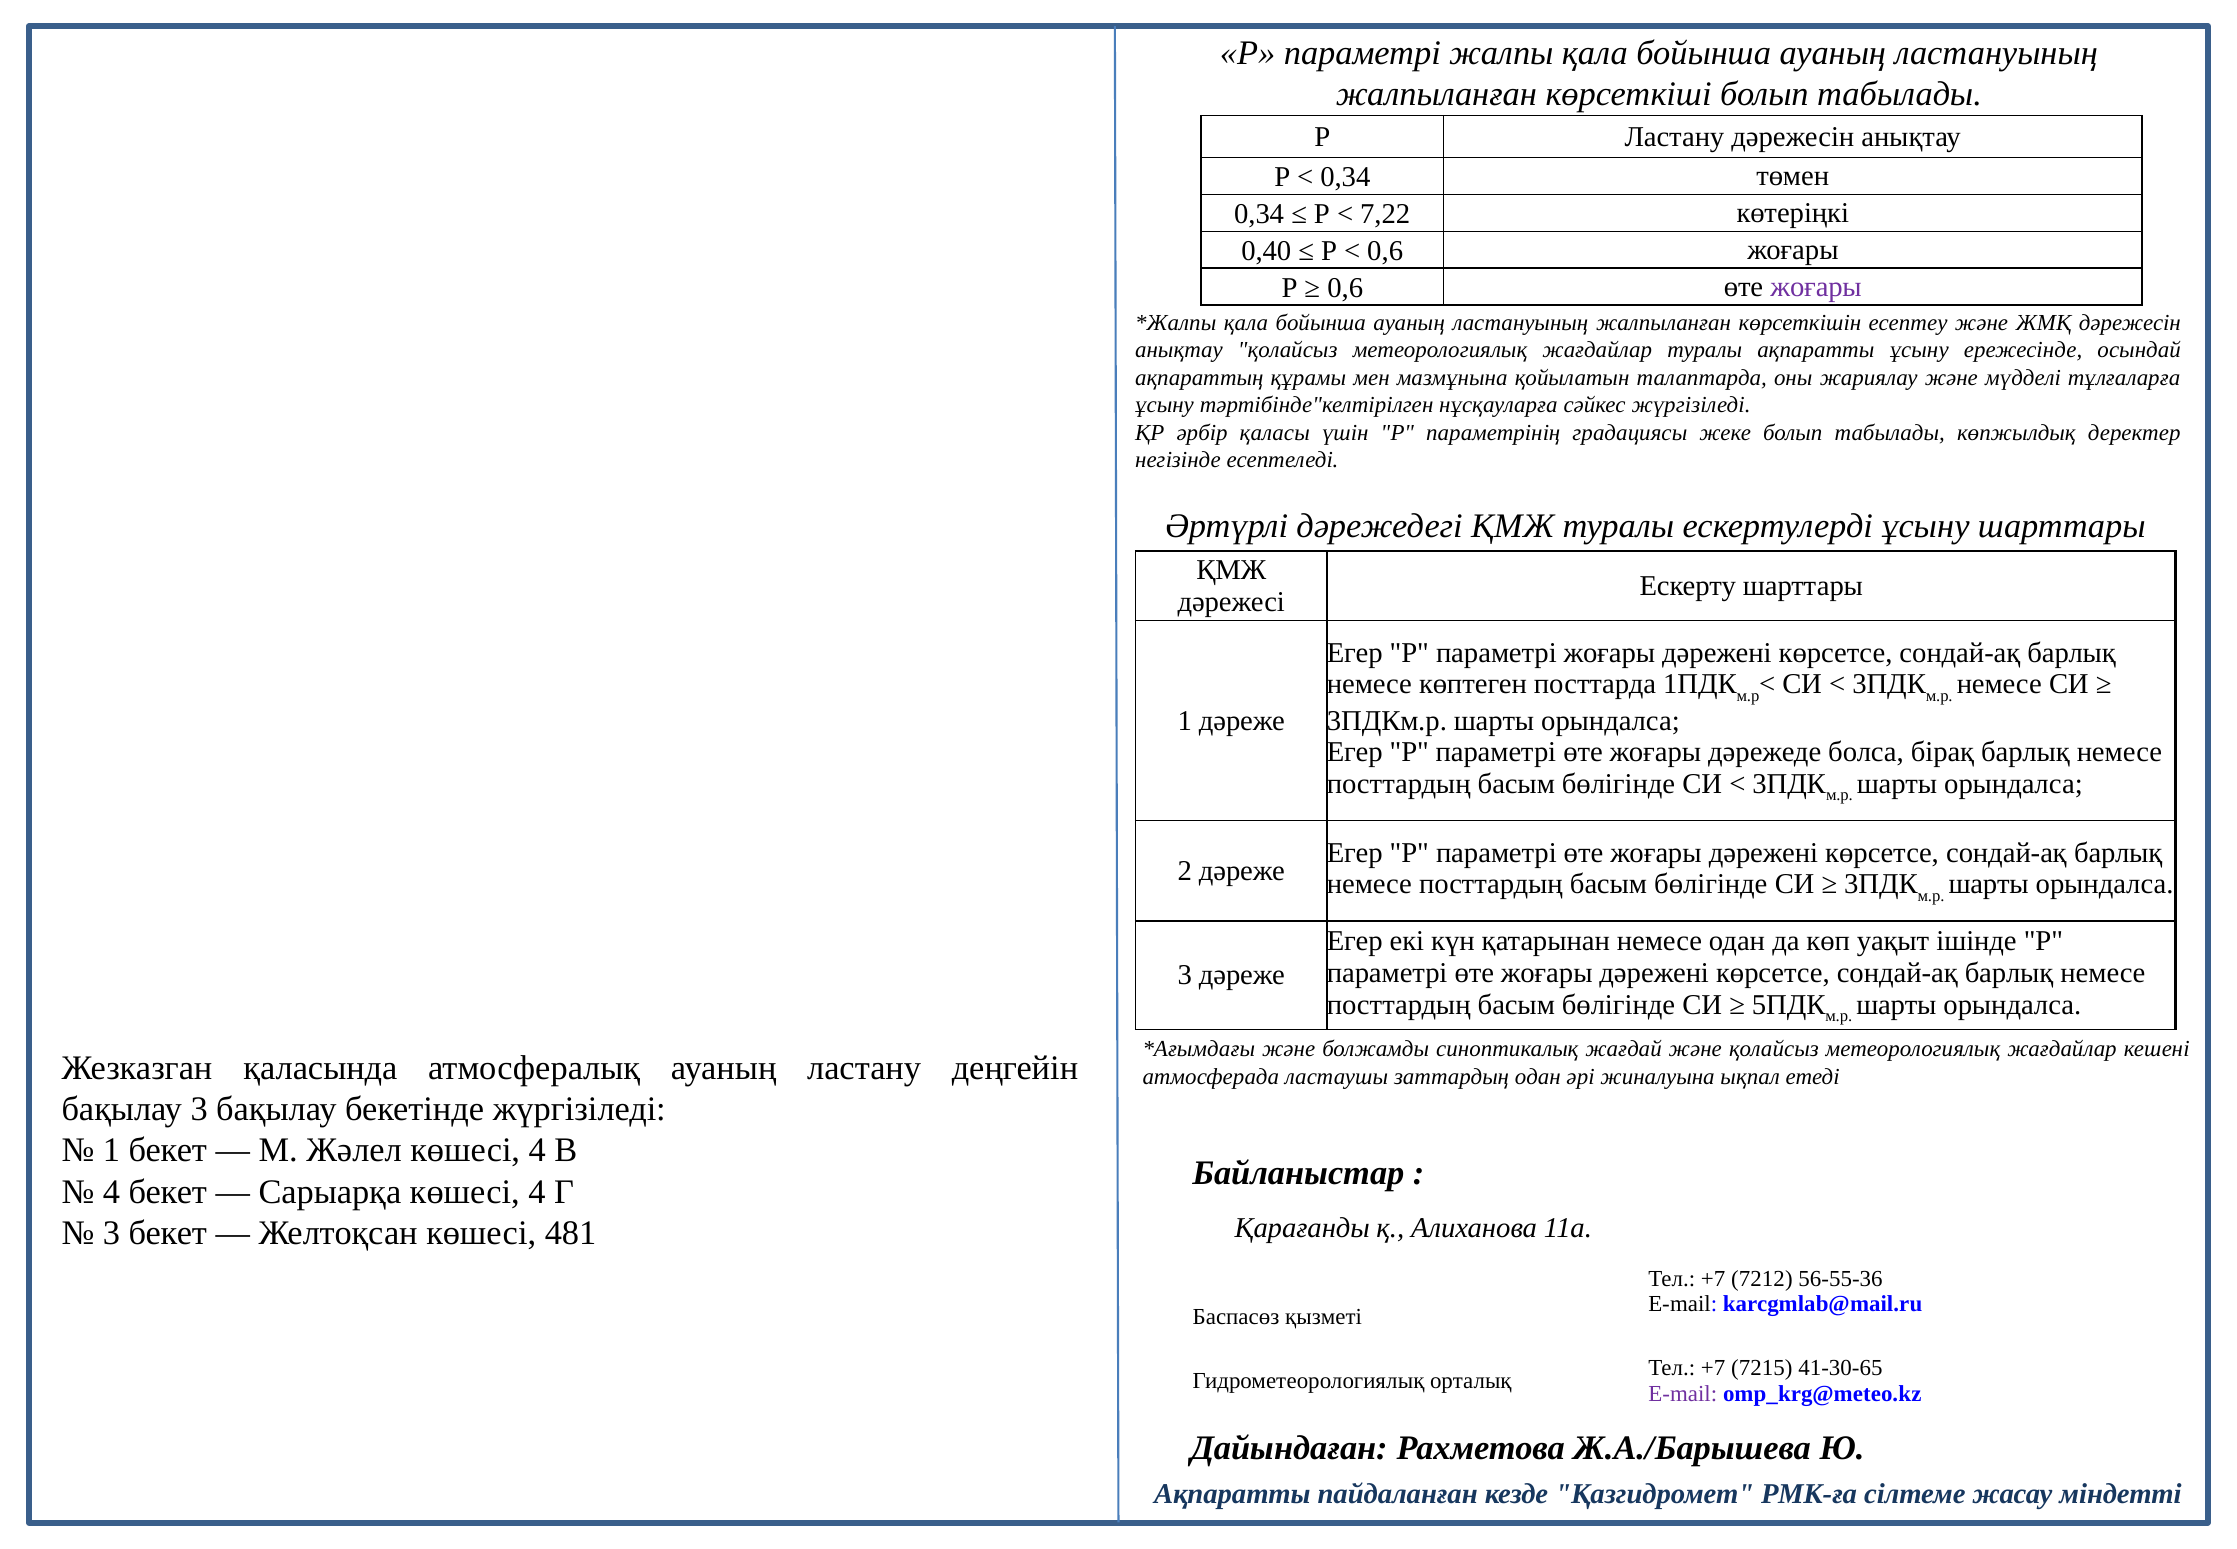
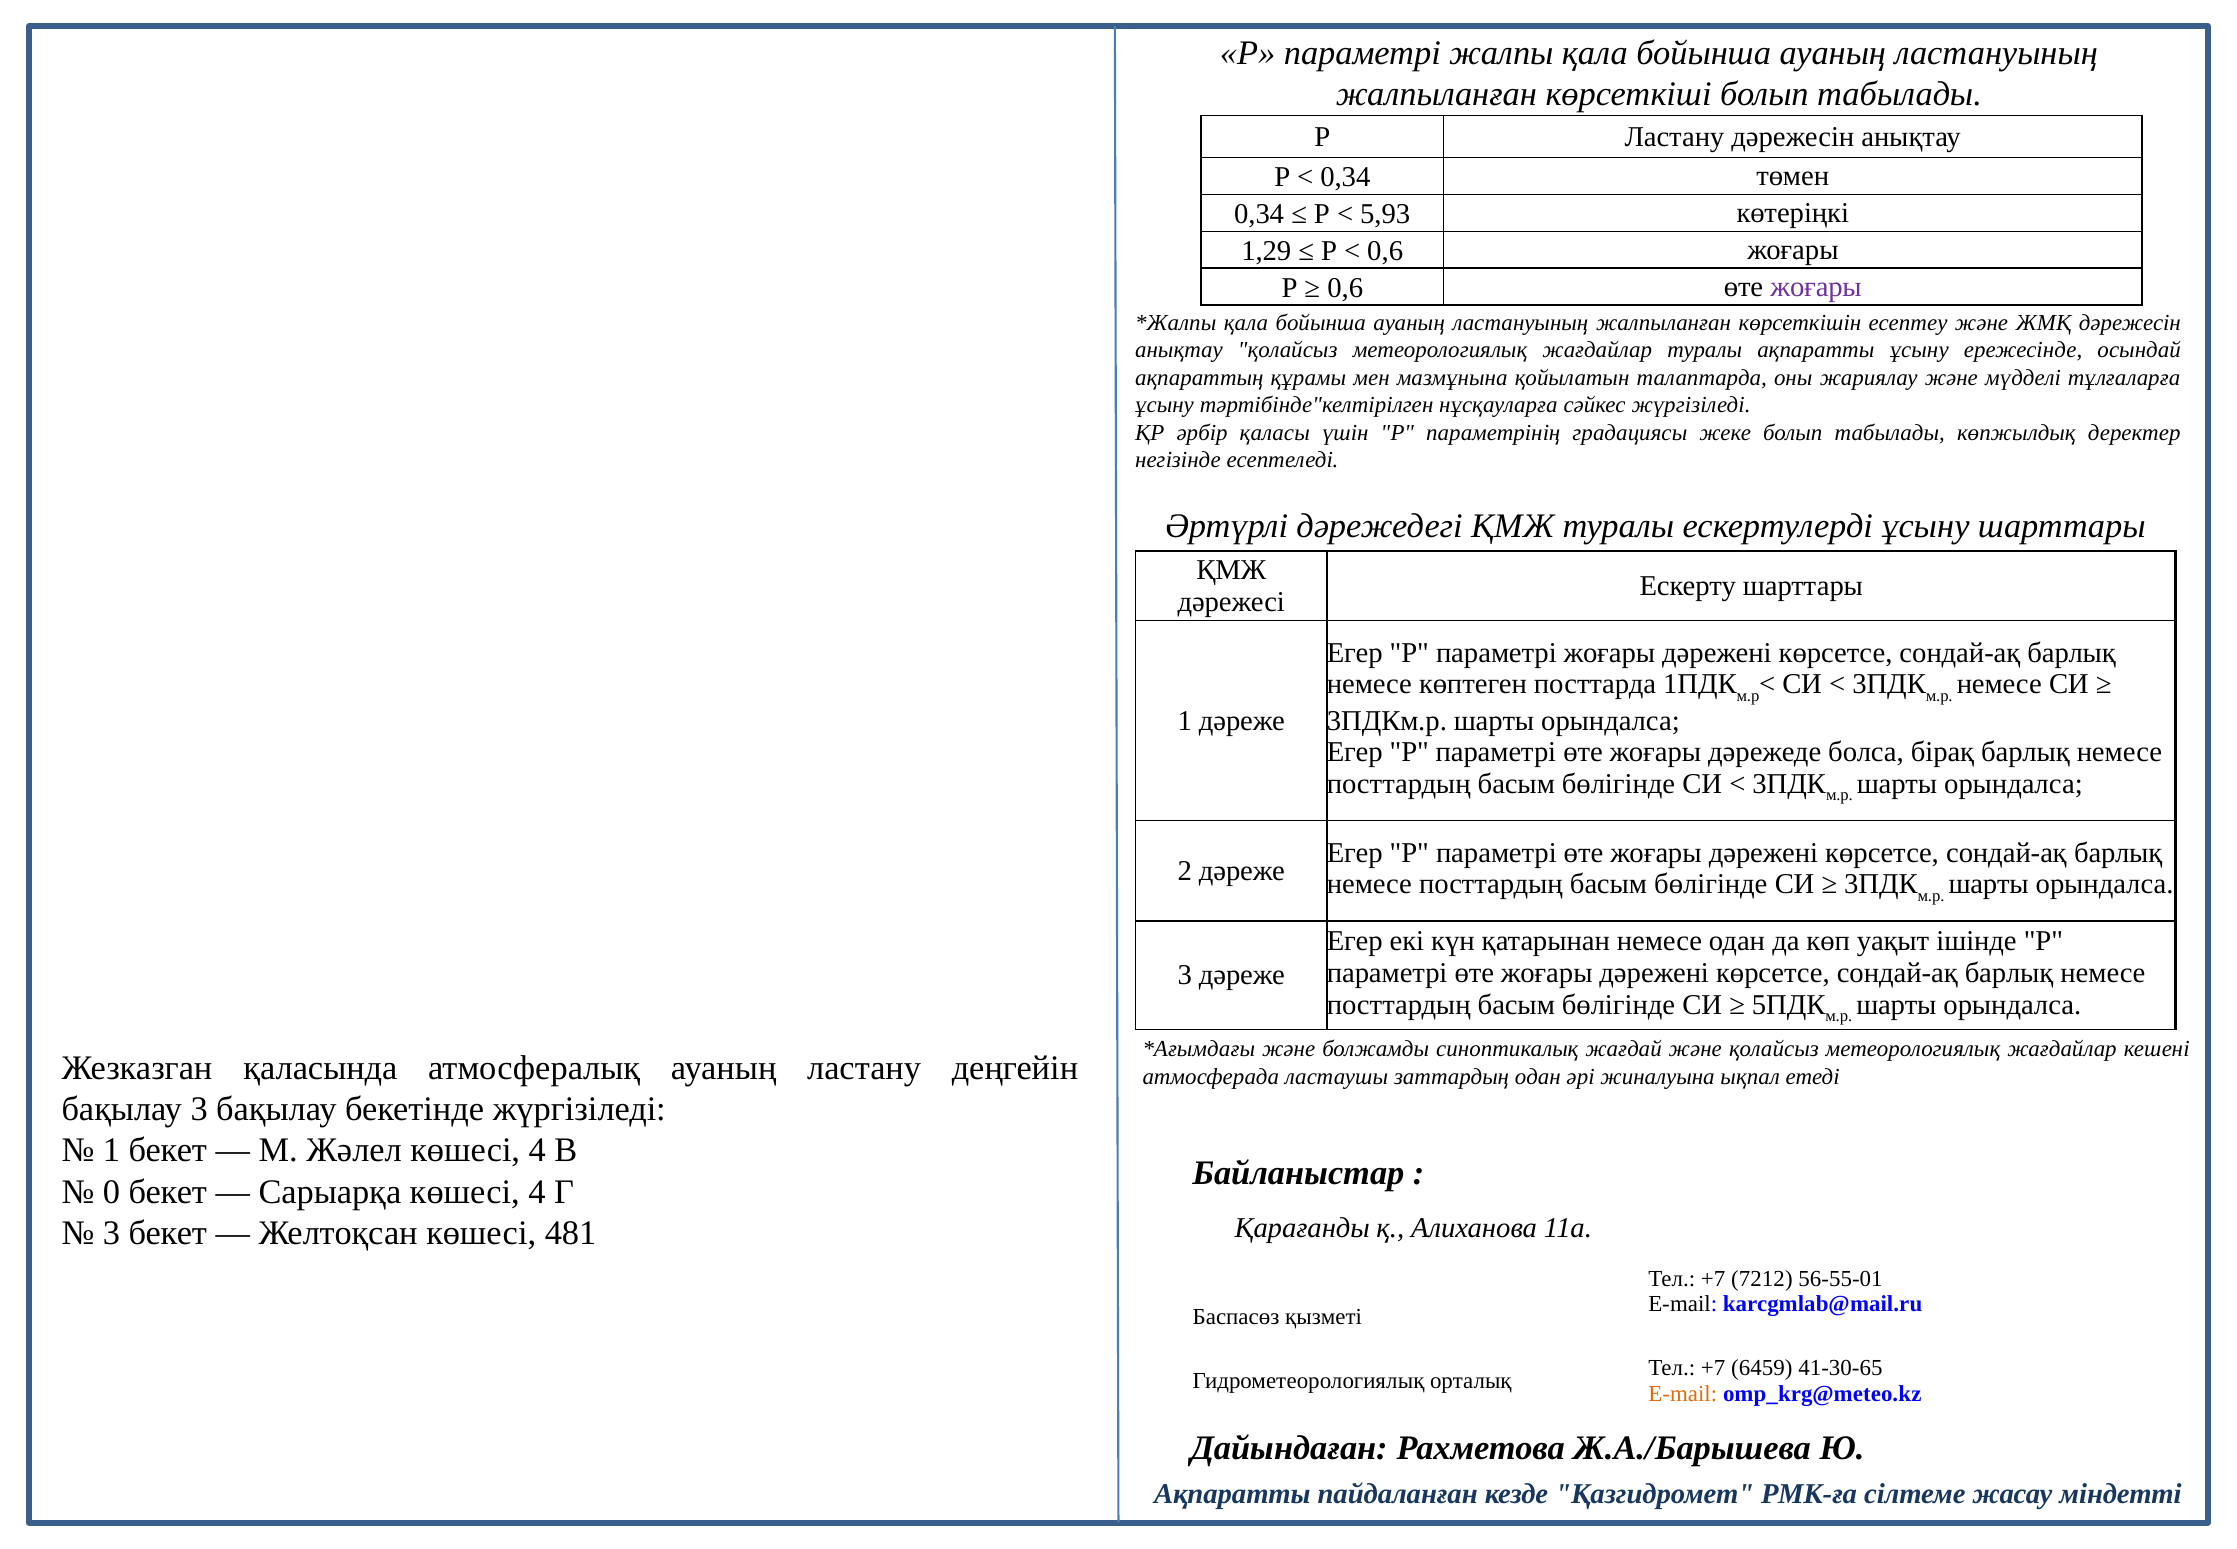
7,22: 7,22 -> 5,93 (1385, 214)
0,40: 0,40 -> 1,29 (1266, 251)
4: 4 -> 0 (112, 1191)
56-55-36: 56-55-36 -> 56-55-01 (1841, 1279)
7215: 7215 -> 6459 (1762, 1368)
E-mail colour: purple -> orange (1683, 1393)
